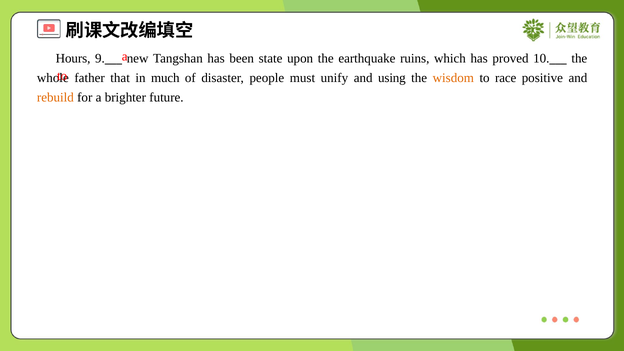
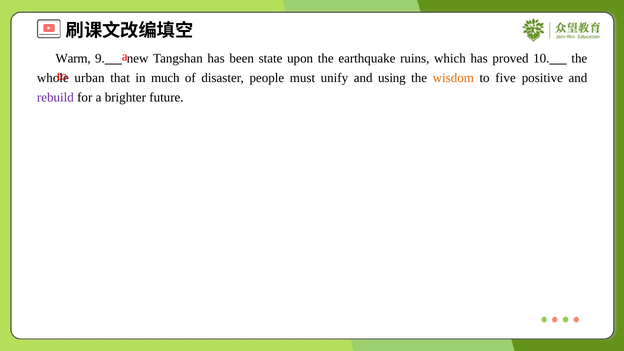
Hours: Hours -> Warm (73, 59)
father: father -> urban (90, 78)
race: race -> five (506, 78)
rebuild colour: orange -> purple (55, 98)
